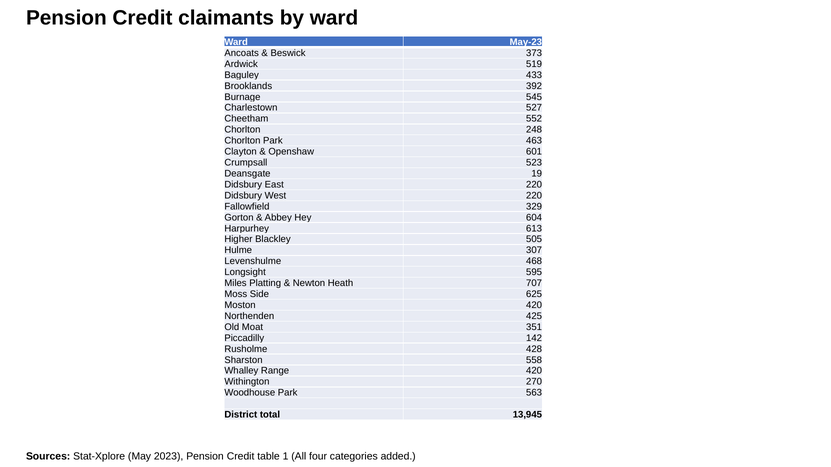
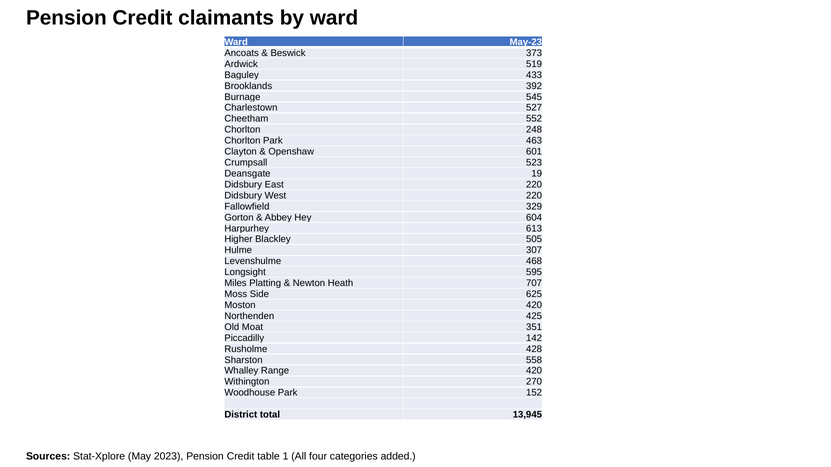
563: 563 -> 152 (534, 393)
